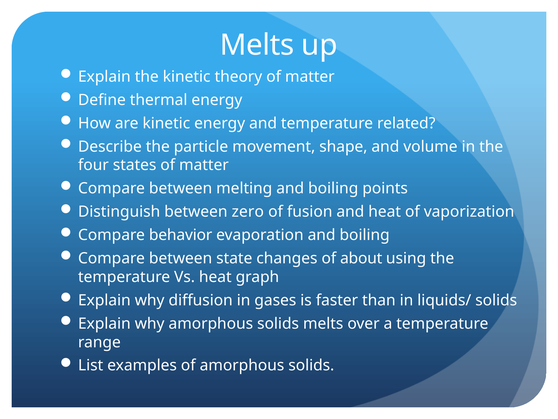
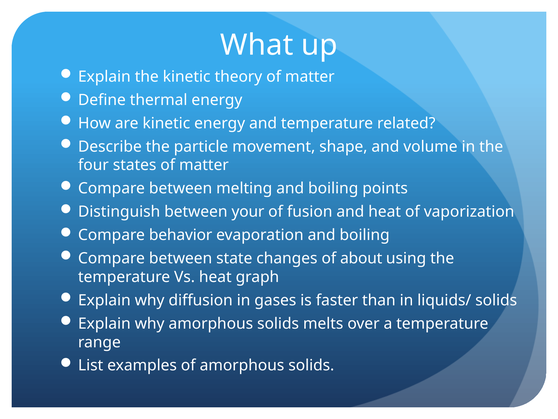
Melts: Melts -> What (257, 45)
zero: zero -> your (248, 212)
